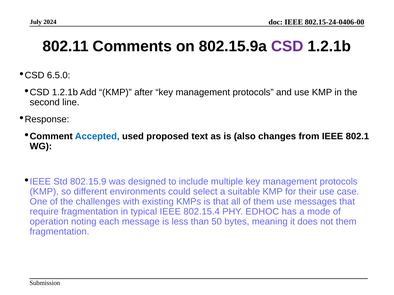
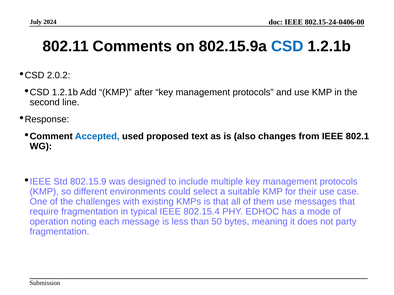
CSD colour: purple -> blue (287, 46)
6.5.0: 6.5.0 -> 2.0.2 (59, 75)
not them: them -> party (346, 222)
